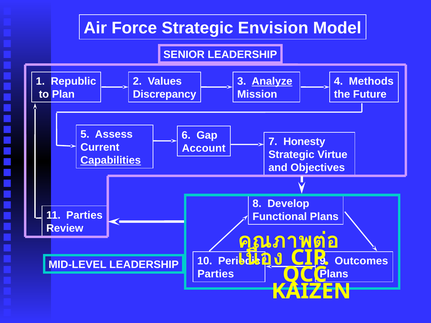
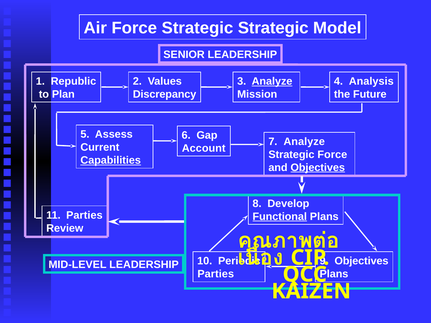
Strategic Envision: Envision -> Strategic (273, 28)
Methods: Methods -> Analysis (371, 81)
7 Honesty: Honesty -> Analyze (304, 142)
Strategic Virtue: Virtue -> Force (332, 155)
Objectives underline: none -> present (318, 168)
Functional underline: none -> present (280, 217)
Outcomes: Outcomes -> Objectives (361, 261)
